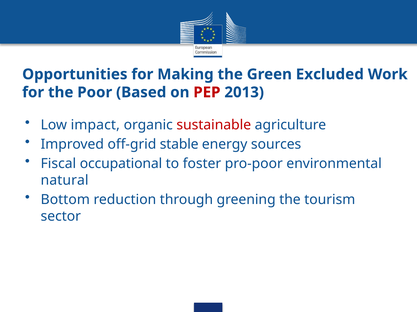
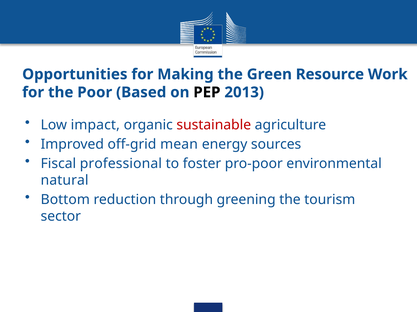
Excluded: Excluded -> Resource (330, 74)
PEP colour: red -> black (207, 93)
stable: stable -> mean (179, 145)
occupational: occupational -> professional (121, 164)
